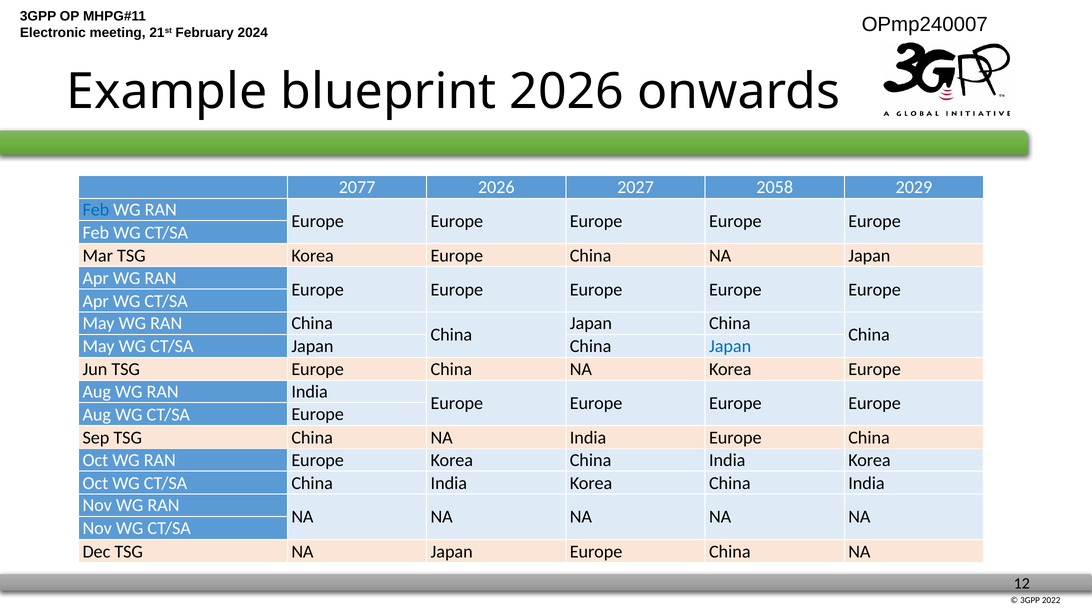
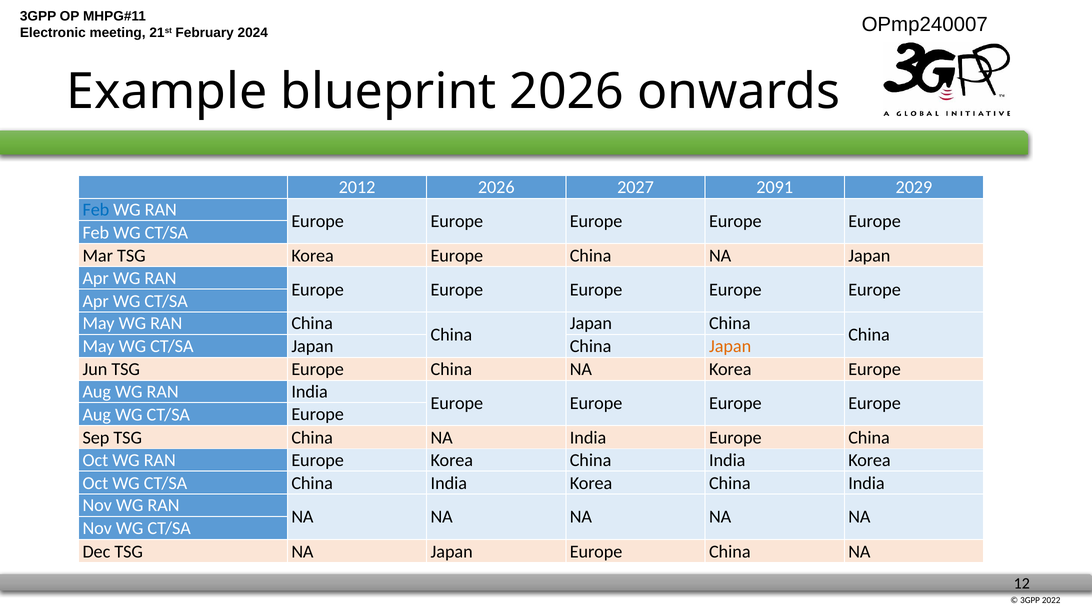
2077: 2077 -> 2012 (357, 188)
2058: 2058 -> 2091 (775, 188)
Japan colour: blue -> orange (730, 347)
